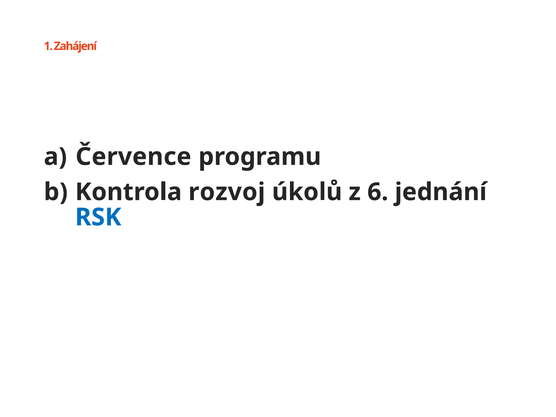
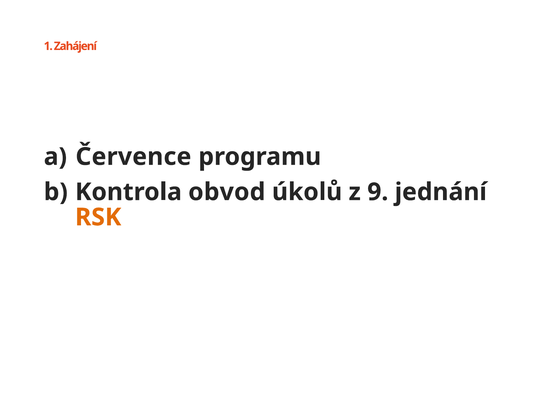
rozvoj: rozvoj -> obvod (227, 192)
6: 6 -> 9 (378, 192)
RSK colour: blue -> orange (98, 217)
